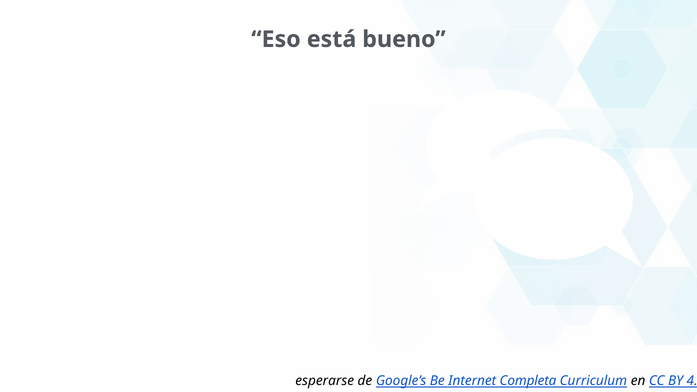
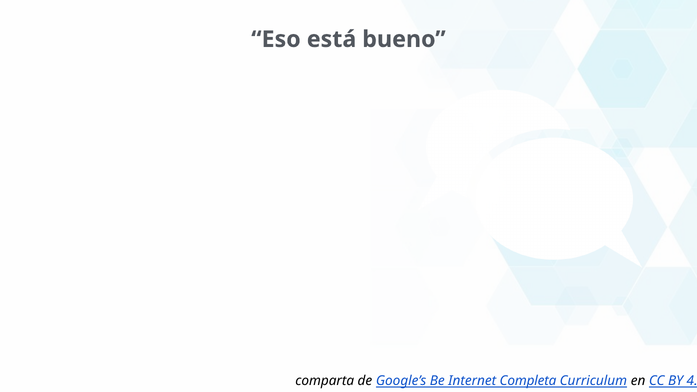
esperarse: esperarse -> comparta (325, 381)
